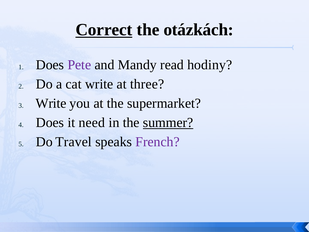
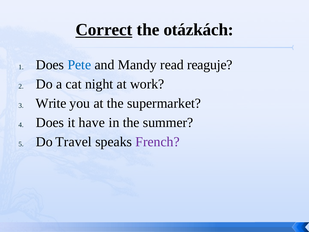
Pete colour: purple -> blue (79, 65)
hodiny: hodiny -> reaguje (210, 65)
cat write: write -> night (99, 84)
three: three -> work (147, 84)
need: need -> have (92, 122)
summer underline: present -> none (168, 122)
